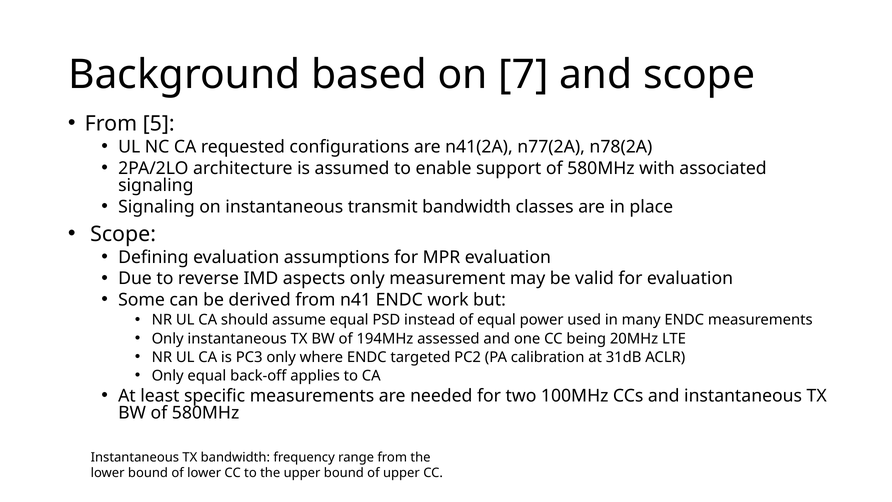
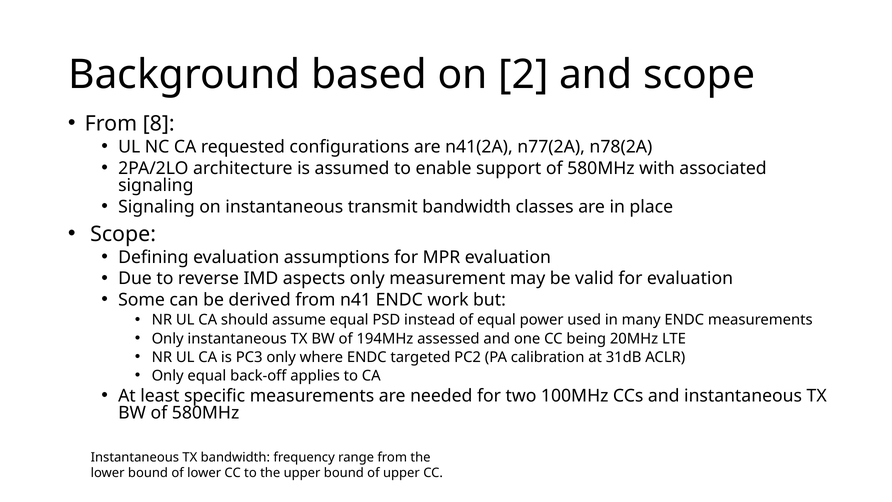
7: 7 -> 2 (523, 75)
5: 5 -> 8 (159, 124)
